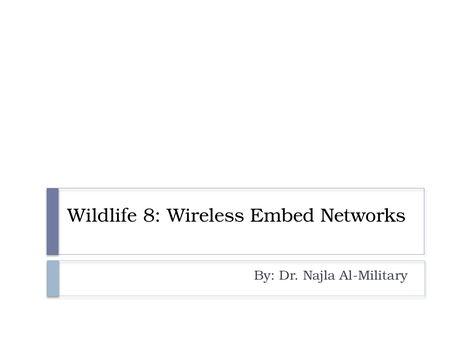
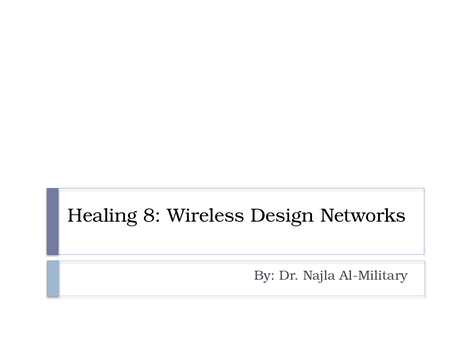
Wildlife: Wildlife -> Healing (102, 216)
Embed: Embed -> Design (282, 216)
